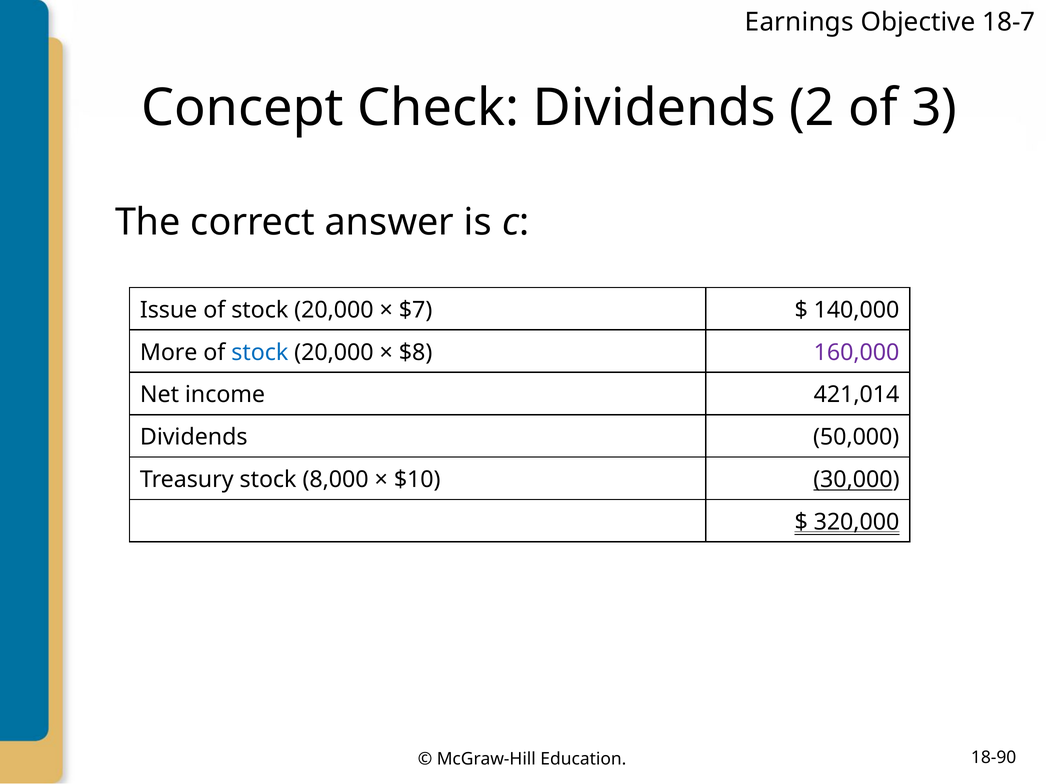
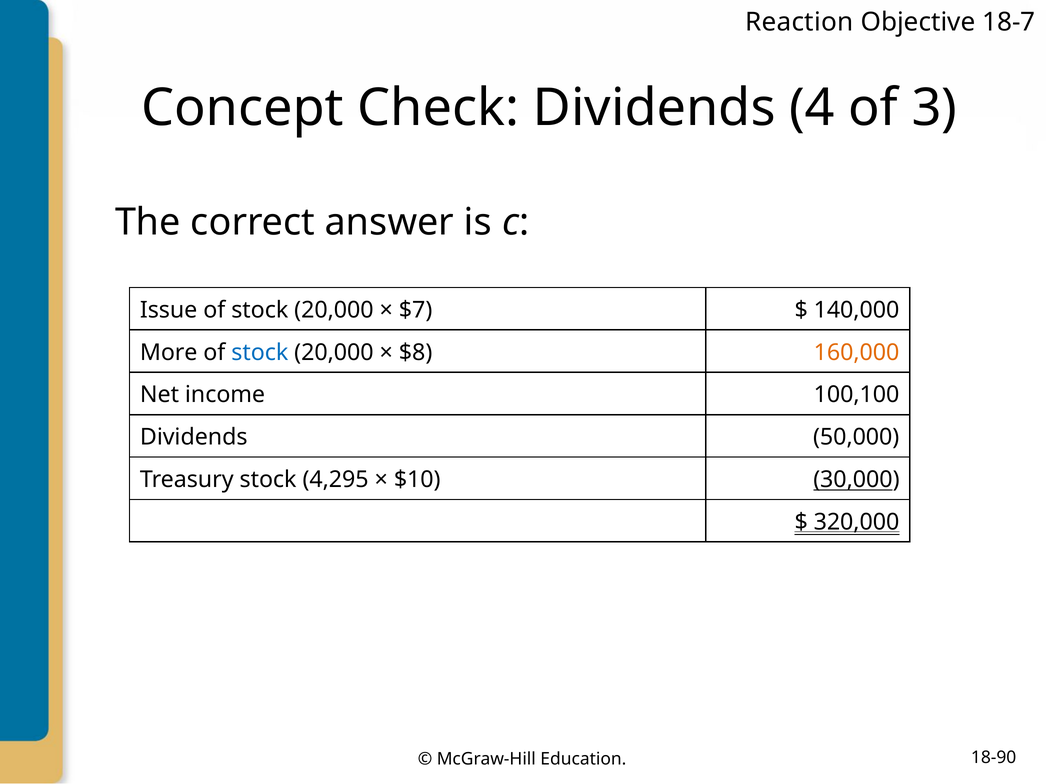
Earnings: Earnings -> Reaction (799, 22)
2: 2 -> 4 (812, 108)
160,000 colour: purple -> orange (857, 353)
421,014: 421,014 -> 100,100 (857, 395)
8,000: 8,000 -> 4,295 (336, 480)
